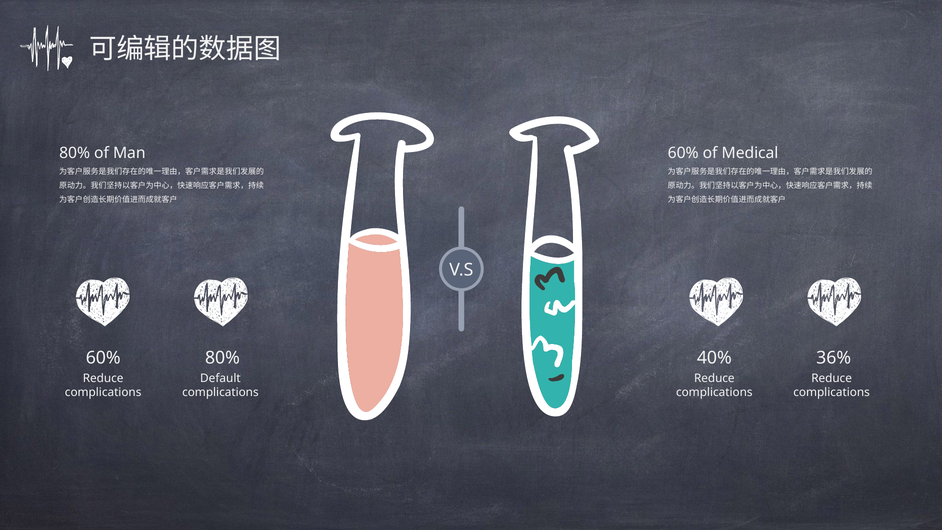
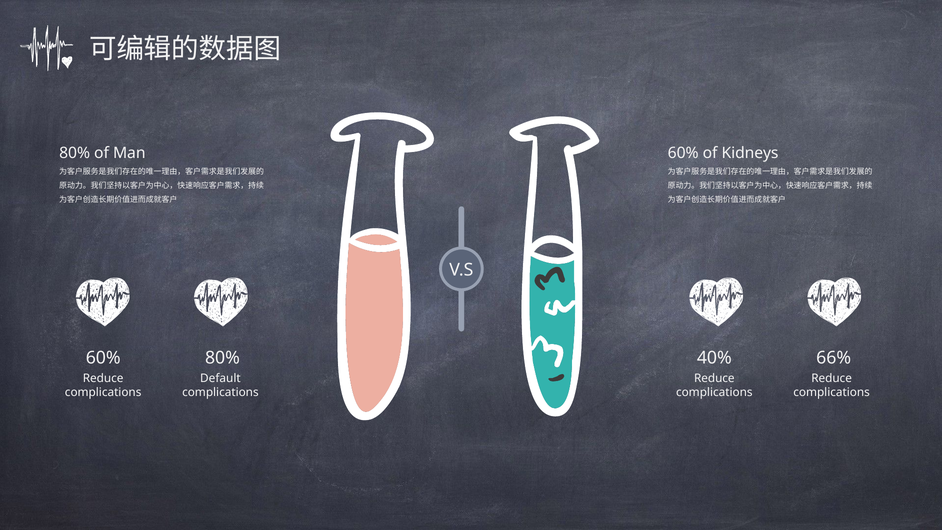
Medical: Medical -> Kidneys (750, 153)
36%: 36% -> 66% (834, 358)
